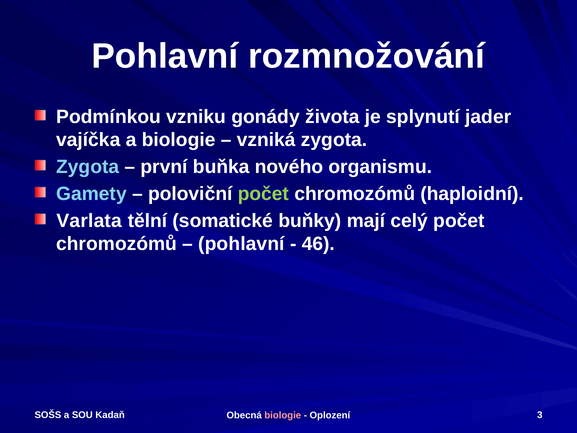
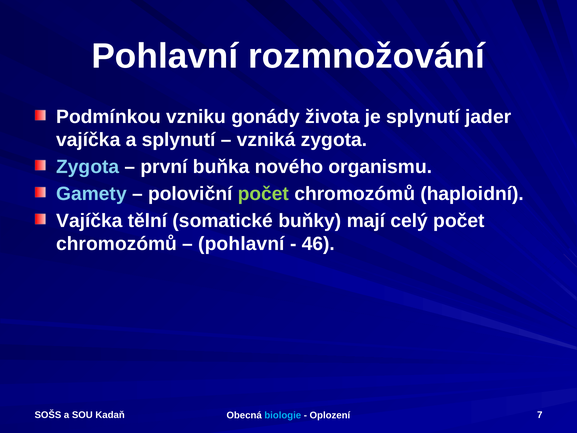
a biologie: biologie -> splynutí (179, 140)
Varlata: Varlata -> Vajíčka (89, 221)
biologie colour: pink -> light blue (283, 415)
3: 3 -> 7 (540, 415)
